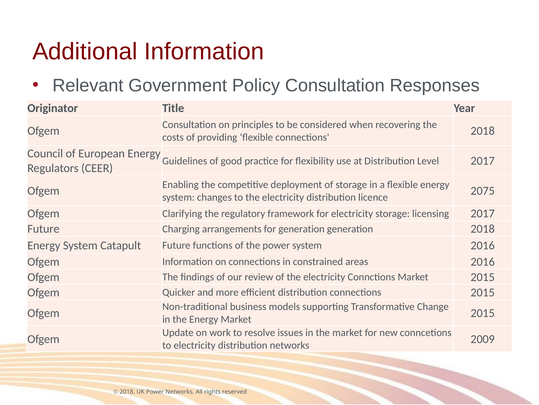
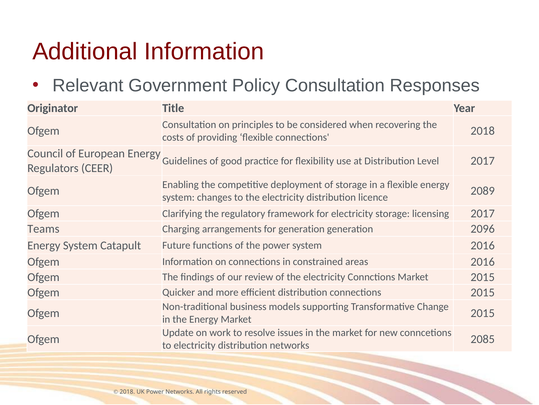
2075: 2075 -> 2089 (483, 191)
Future: Future -> Teams (43, 229)
generation 2018: 2018 -> 2096 (483, 229)
2009: 2009 -> 2085 (483, 338)
